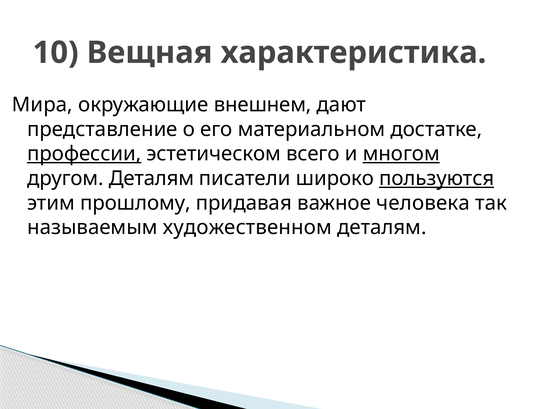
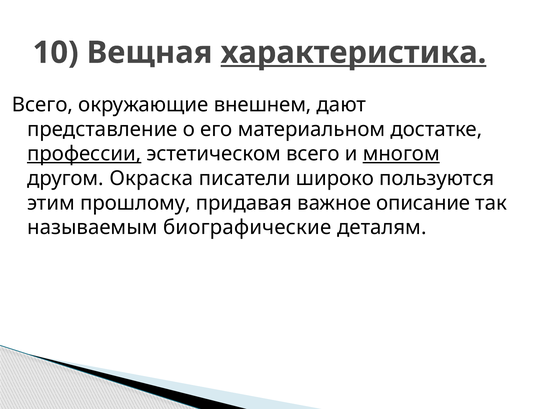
характеристика underline: none -> present (353, 53)
Мира: Мира -> Всего (42, 105)
другом Деталям: Деталям -> Окраска (151, 178)
пользуются underline: present -> none (437, 178)
человека: человека -> описание (423, 203)
художественном: художественном -> биографические (247, 227)
